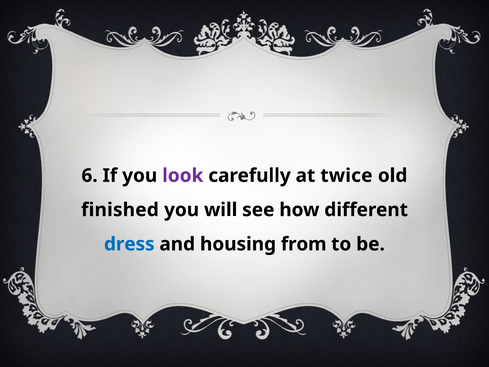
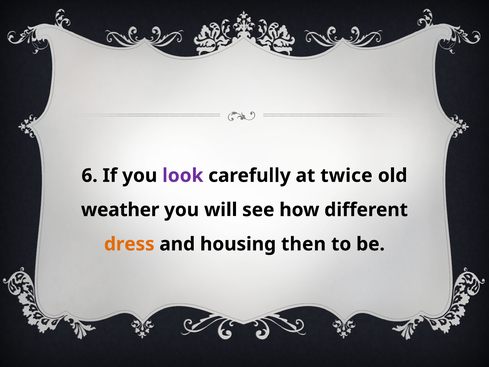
finished: finished -> weather (120, 210)
dress colour: blue -> orange (129, 244)
from: from -> then (304, 244)
